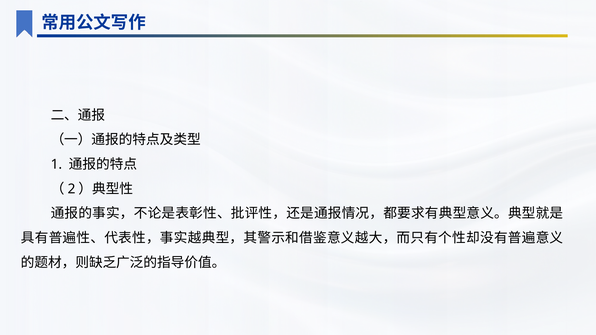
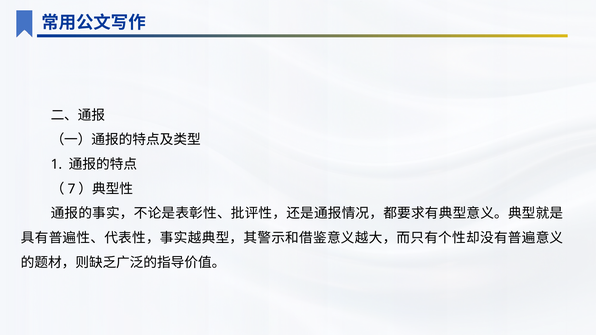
2: 2 -> 7 (72, 189)
